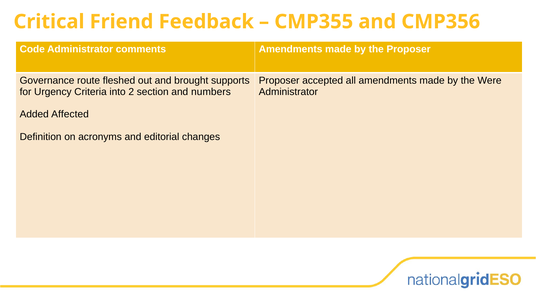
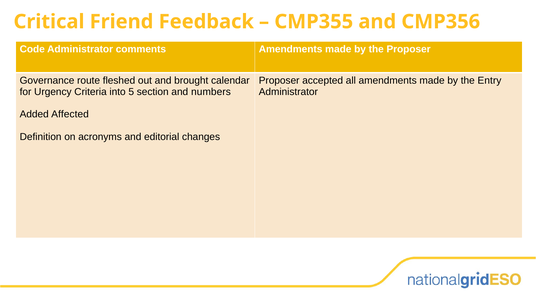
supports: supports -> calendar (230, 81)
Were: Were -> Entry (489, 81)
2: 2 -> 5 (131, 92)
